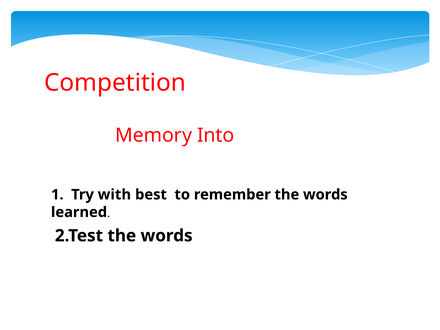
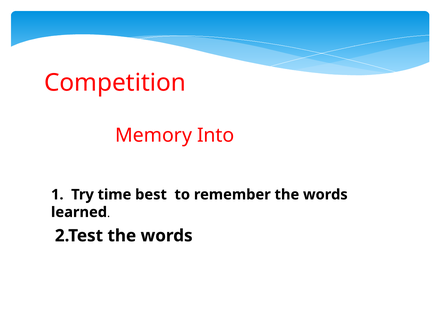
with: with -> time (114, 195)
